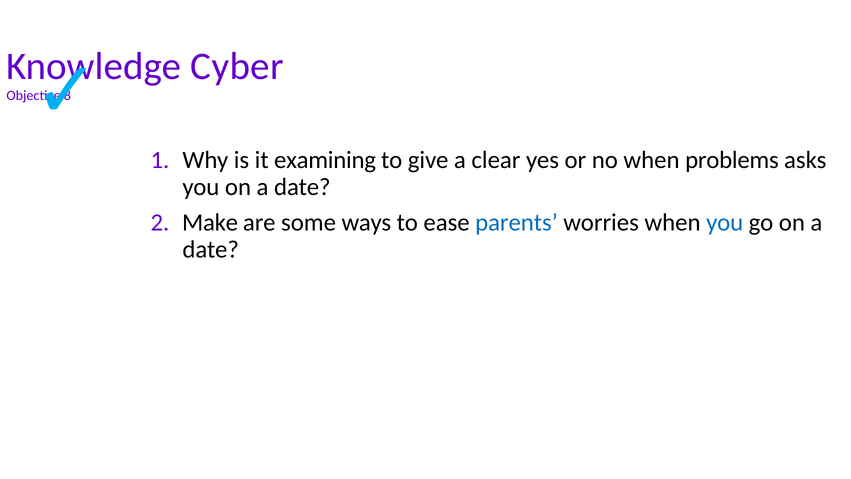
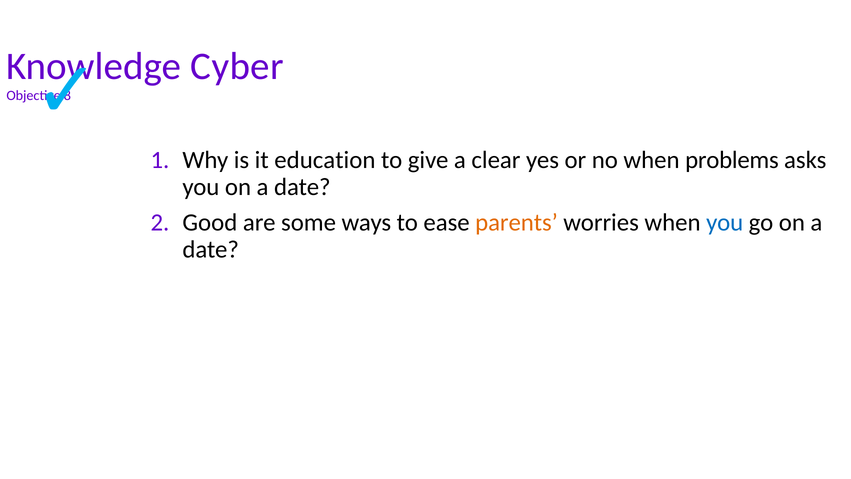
examining: examining -> education (325, 160)
Make: Make -> Good (210, 222)
parents colour: blue -> orange (517, 222)
